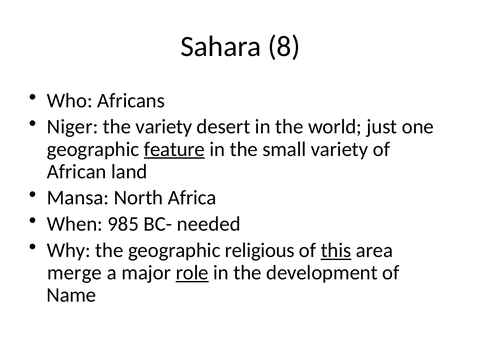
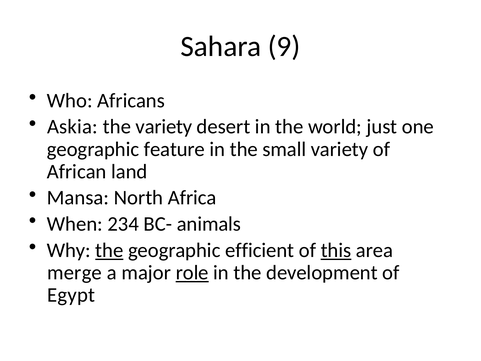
8: 8 -> 9 (284, 47)
Niger: Niger -> Askia (72, 127)
feature underline: present -> none (174, 149)
985: 985 -> 234 (123, 224)
needed: needed -> animals (209, 224)
the underline: none -> present (109, 250)
religious: religious -> efficient (260, 250)
Name: Name -> Egypt (71, 295)
